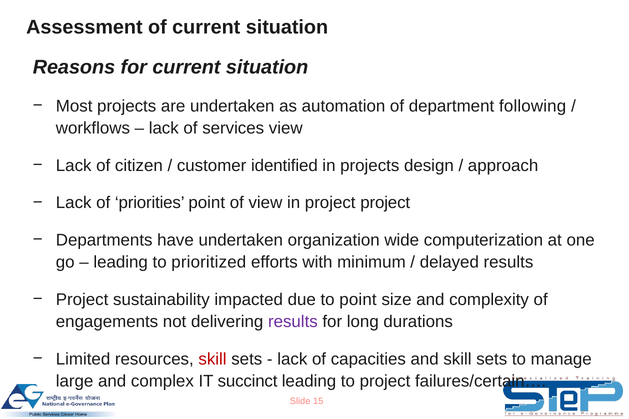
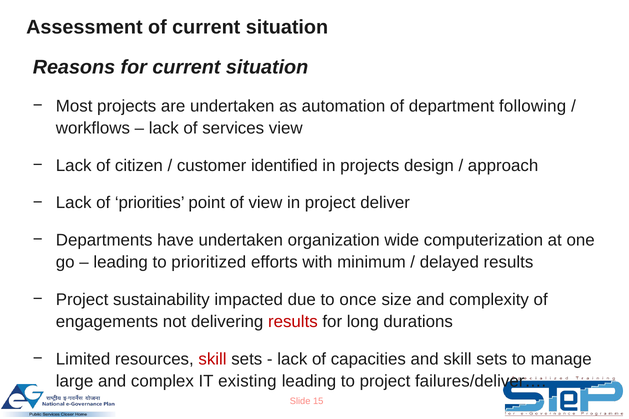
project project: project -> deliver (385, 203)
to point: point -> once (358, 300)
results colour: purple -> red (293, 322)
succinct: succinct -> existing (247, 382)
failures/certain…: failures/certain… -> failures/deliver… (481, 382)
